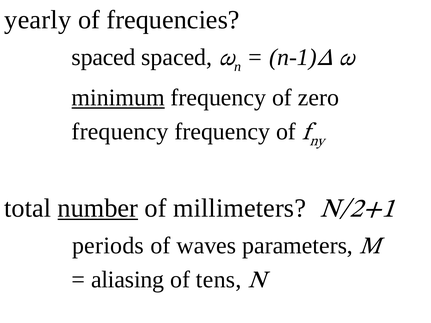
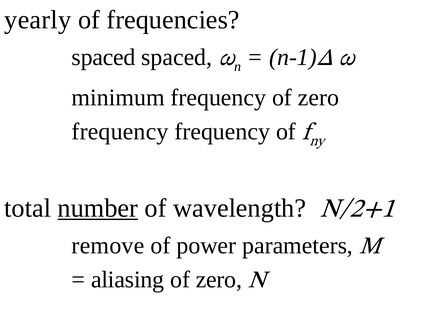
minimum underline: present -> none (118, 98)
millimeters: millimeters -> wavelength (240, 208)
periods: periods -> remove (108, 246)
waves: waves -> power (206, 246)
tens: tens -> zero (219, 280)
